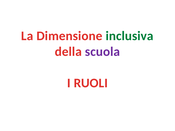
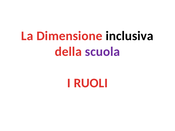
inclusiva colour: green -> black (130, 36)
